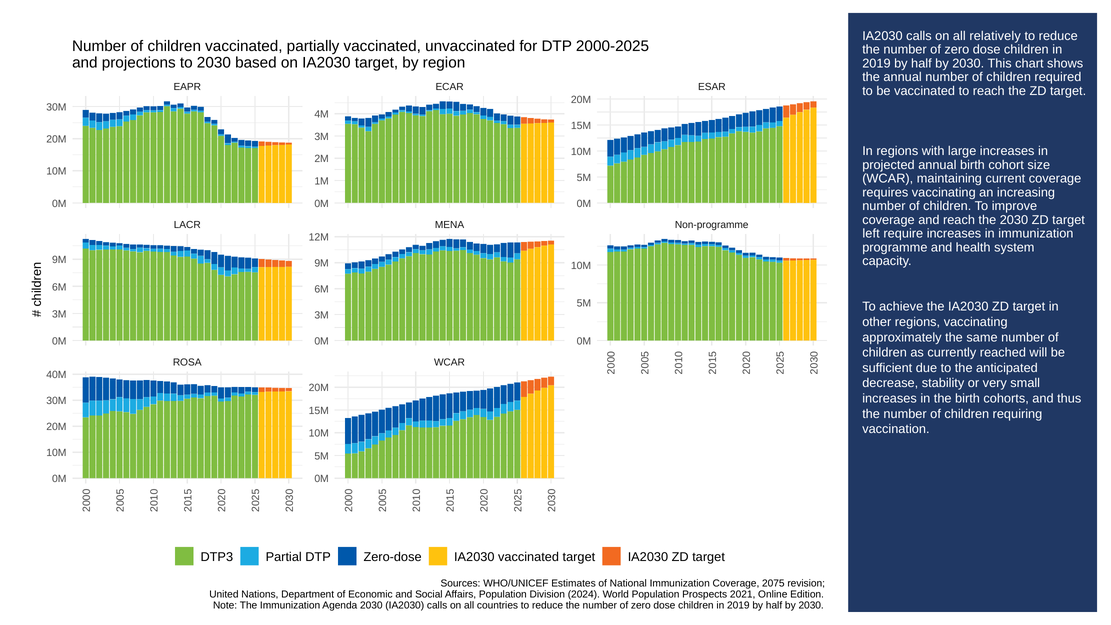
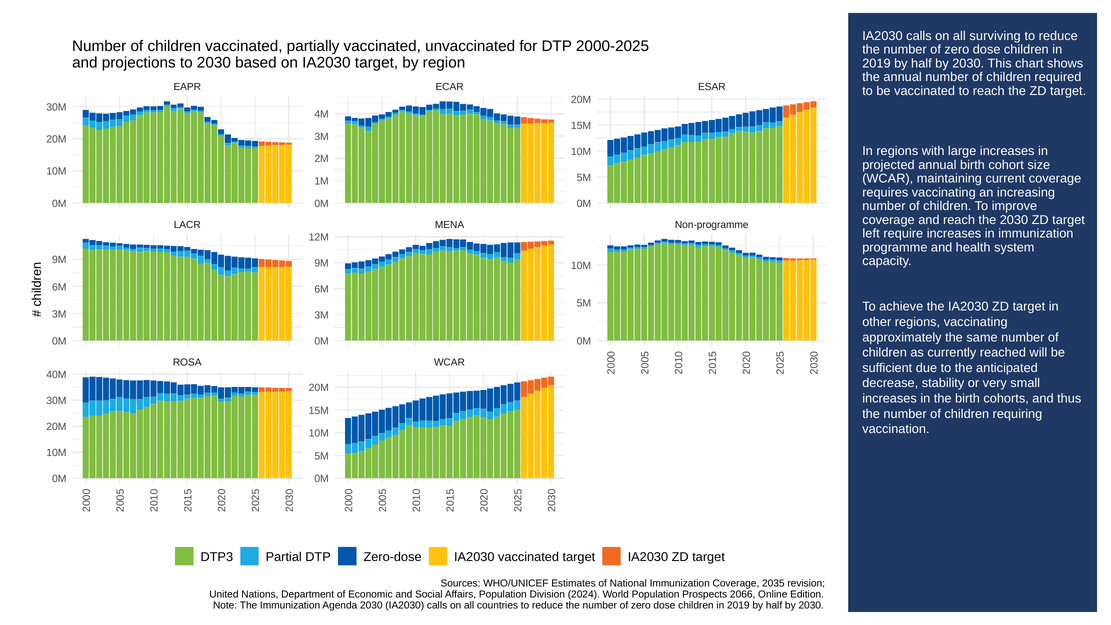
relatively: relatively -> surviving (995, 36)
2075: 2075 -> 2035 (773, 583)
2021: 2021 -> 2066 (743, 594)
